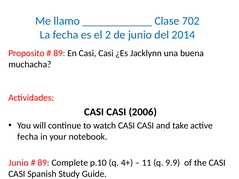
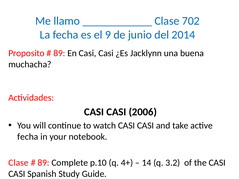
2: 2 -> 9 (108, 35)
Junio: Junio -> Clase (19, 163)
11: 11 -> 14 (147, 163)
9.9: 9.9 -> 3.2 (173, 163)
